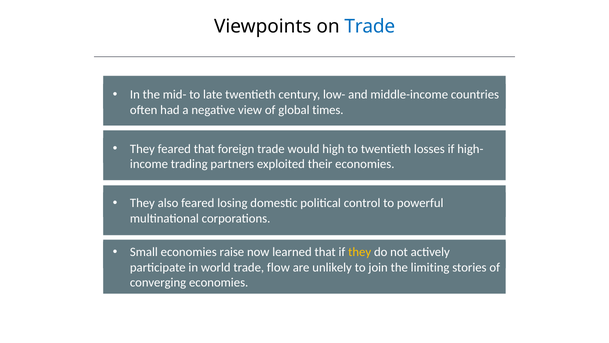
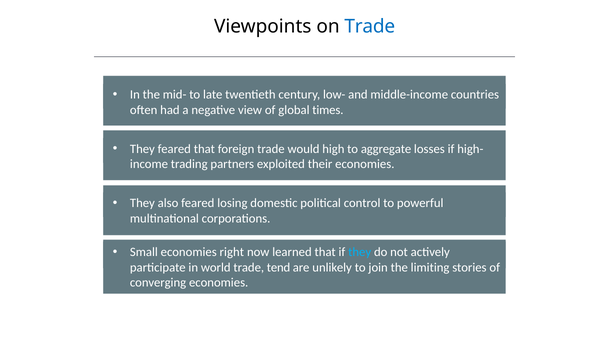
to twentieth: twentieth -> aggregate (386, 149)
raise: raise -> right (232, 252)
they colour: yellow -> light blue (360, 252)
flow: flow -> tend (279, 267)
